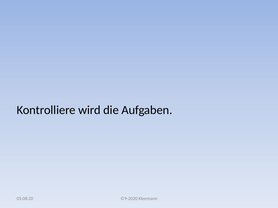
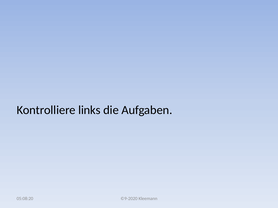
wird: wird -> links (89, 110)
